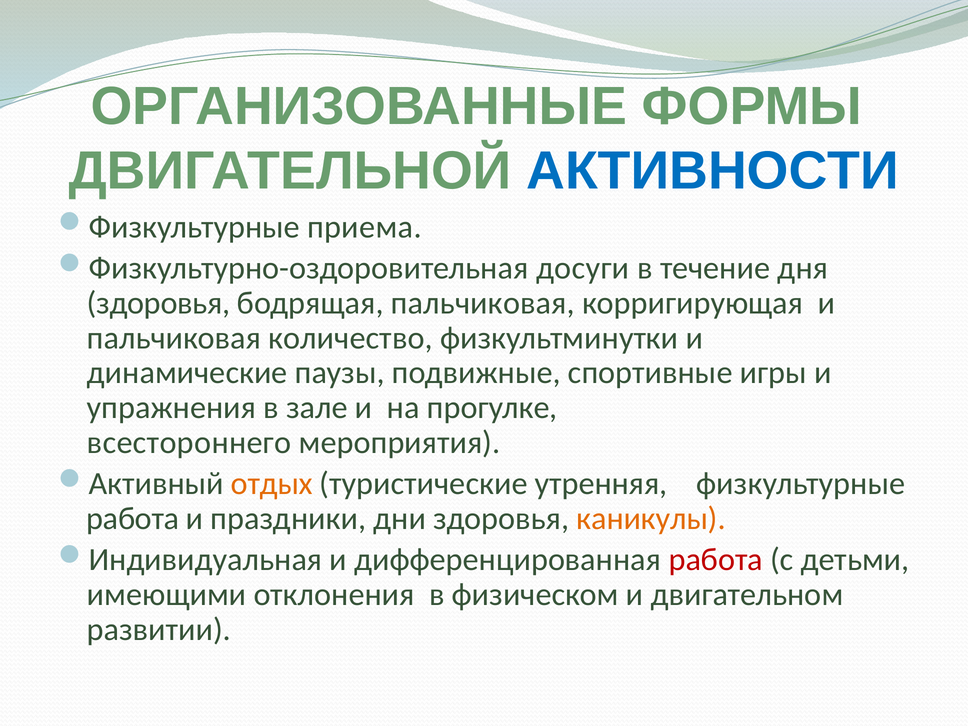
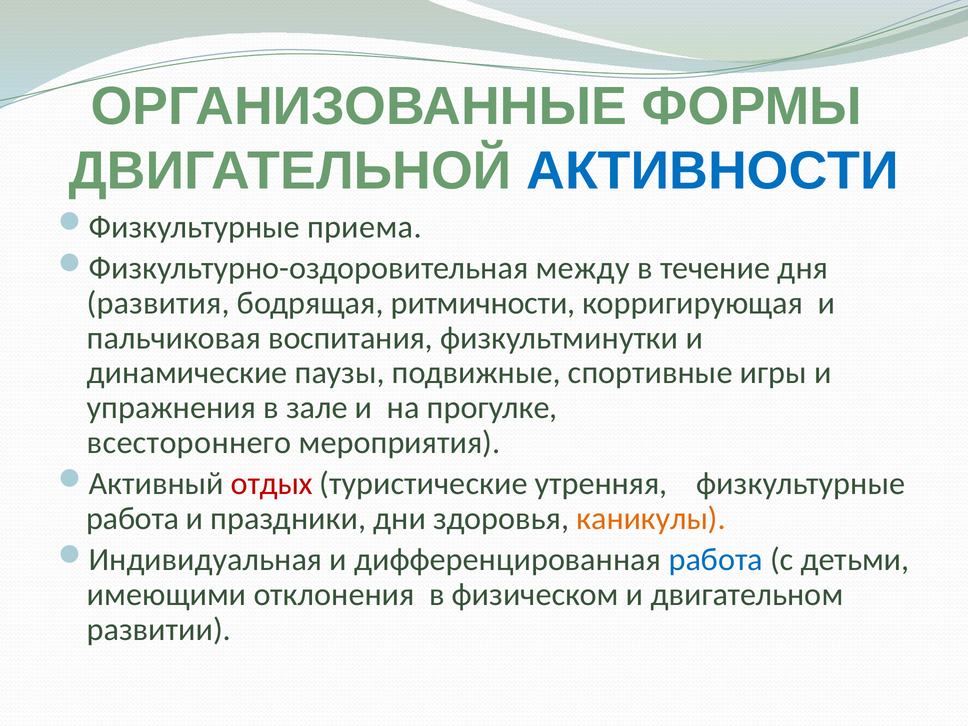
досуги: досуги -> между (583, 268)
здоровья: здоровья -> развития (158, 303)
бодрящая пальчиковая: пальчиковая -> ритмичности (483, 303)
количество: количество -> воспитания (351, 338)
отдых colour: orange -> red (272, 484)
работа colour: red -> blue (716, 560)
